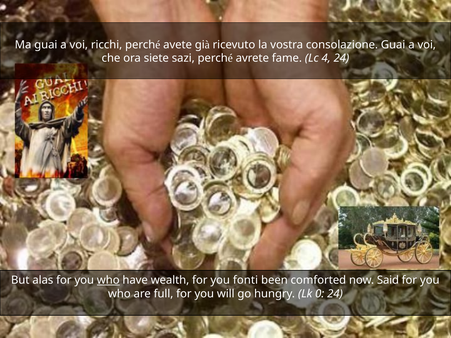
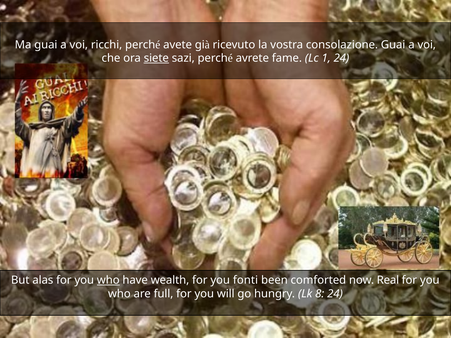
siete underline: none -> present (156, 58)
4: 4 -> 1 (326, 58)
Said: Said -> Real (388, 280)
0: 0 -> 8 (320, 294)
